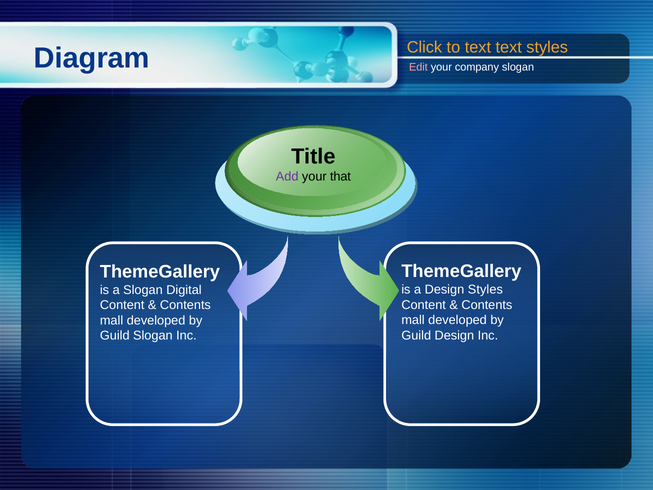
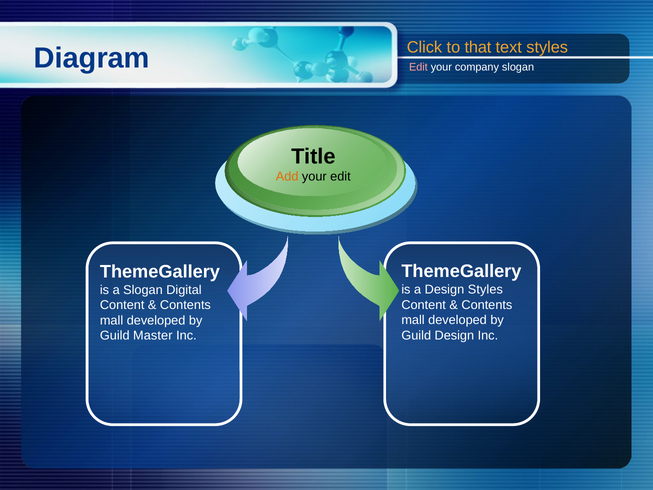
to text: text -> that (478, 47)
Add colour: purple -> orange (287, 177)
your that: that -> edit (340, 177)
Guild Slogan: Slogan -> Master (153, 336)
